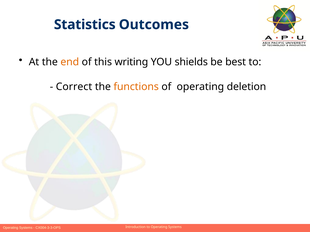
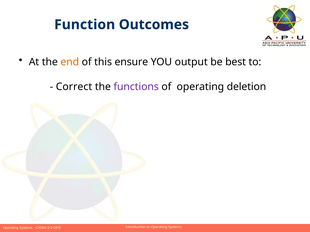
Statistics: Statistics -> Function (85, 25)
writing: writing -> ensure (131, 62)
shields: shields -> output (191, 62)
functions colour: orange -> purple (136, 87)
